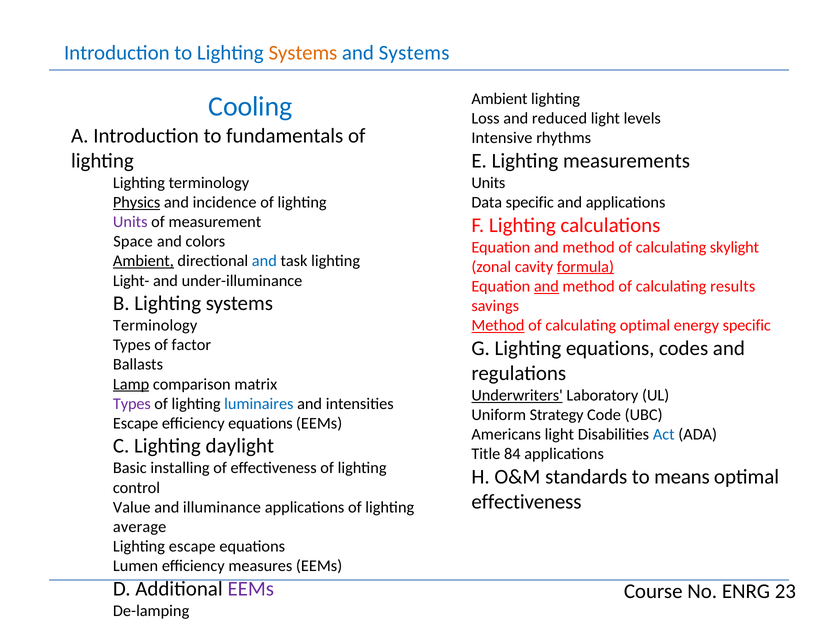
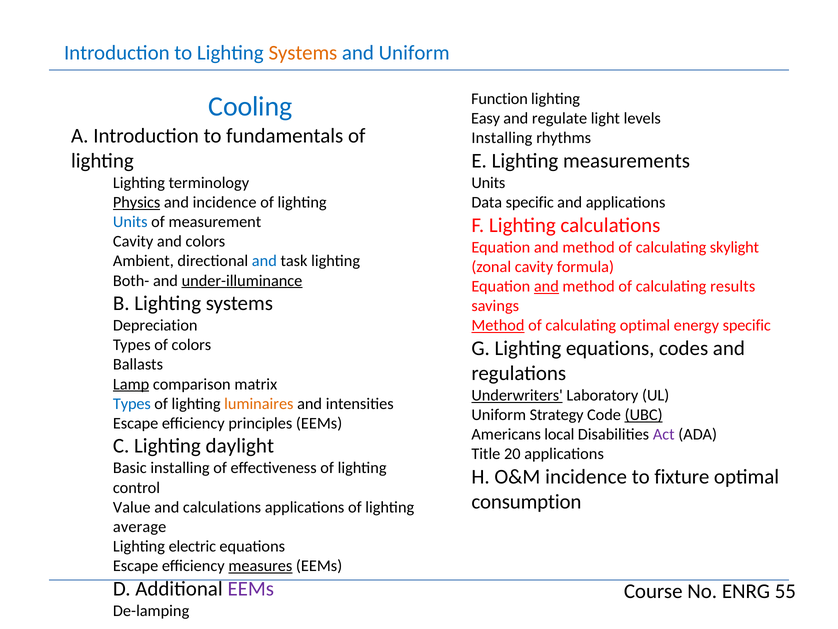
and Systems: Systems -> Uniform (414, 53)
Ambient: Ambient -> Function (499, 99)
Loss: Loss -> Easy (486, 118)
reduced: reduced -> regulate (560, 118)
Intensive: Intensive -> Installing (502, 138)
Units colour: purple -> blue (130, 222)
Space: Space -> Cavity (133, 241)
Ambient underline: present -> none (143, 261)
formula underline: present -> none (585, 267)
Light-: Light- -> Both- (131, 280)
under-illuminance underline: none -> present (242, 280)
Terminology: Terminology -> Depreciation (155, 325)
of factor: factor -> colors (191, 345)
Types colour: purple -> blue (132, 403)
luminaires colour: blue -> orange (259, 403)
UBC underline: none -> present (644, 415)
efficiency equations: equations -> principles (260, 423)
Americans light: light -> local (559, 434)
Act colour: blue -> purple (664, 434)
84: 84 -> 20 (512, 454)
O&M standards: standards -> incidence (586, 476)
means: means -> fixture (682, 476)
effectiveness: effectiveness -> consumption (526, 502)
and illuminance: illuminance -> calculations (222, 507)
Lighting escape: escape -> electric (192, 546)
Lumen: Lumen -> Escape (136, 566)
measures underline: none -> present (260, 566)
23: 23 -> 55 (785, 591)
